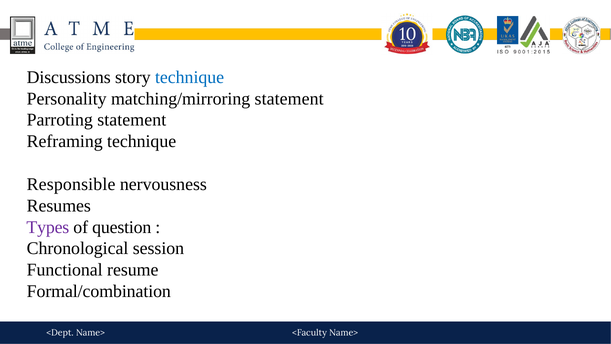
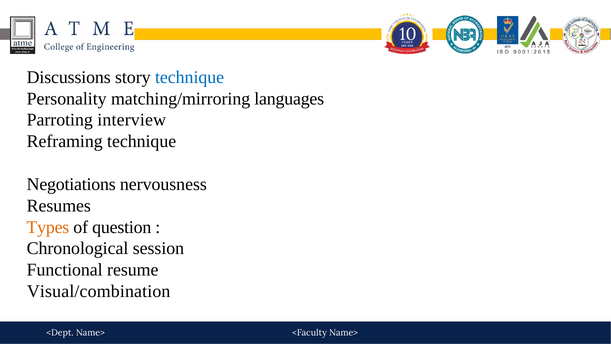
matching/mirroring statement: statement -> languages (289, 99)
Parroting statement: statement -> interview (132, 120)
Responsible: Responsible -> Negotiations (71, 184)
Types colour: purple -> orange (48, 227)
Formal/combination: Formal/combination -> Visual/combination (99, 291)
